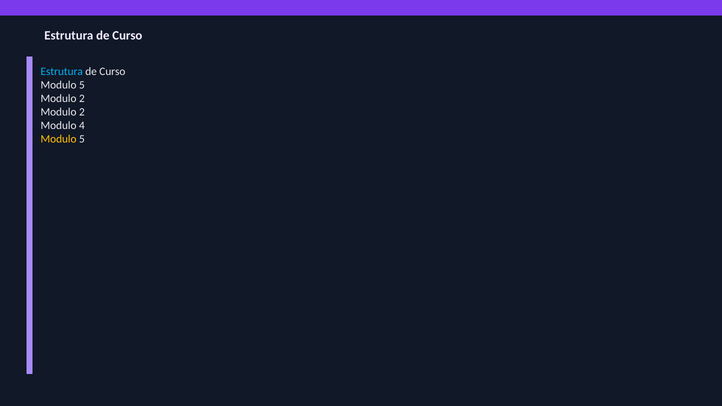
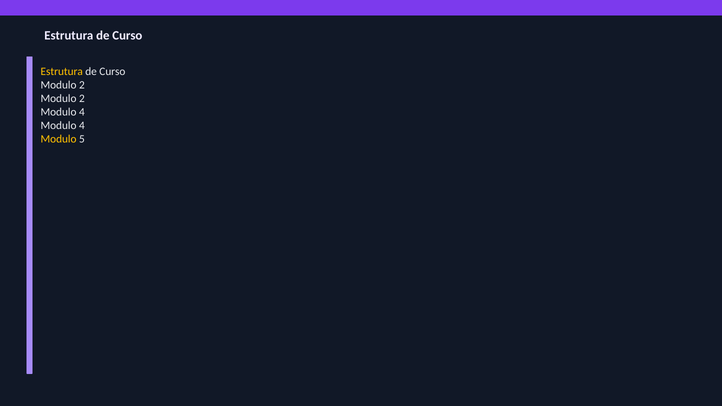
Estrutura colour: light blue -> yellow (62, 71)
5: 5 -> 2 (82, 85)
2: 2 -> 4 (82, 112)
